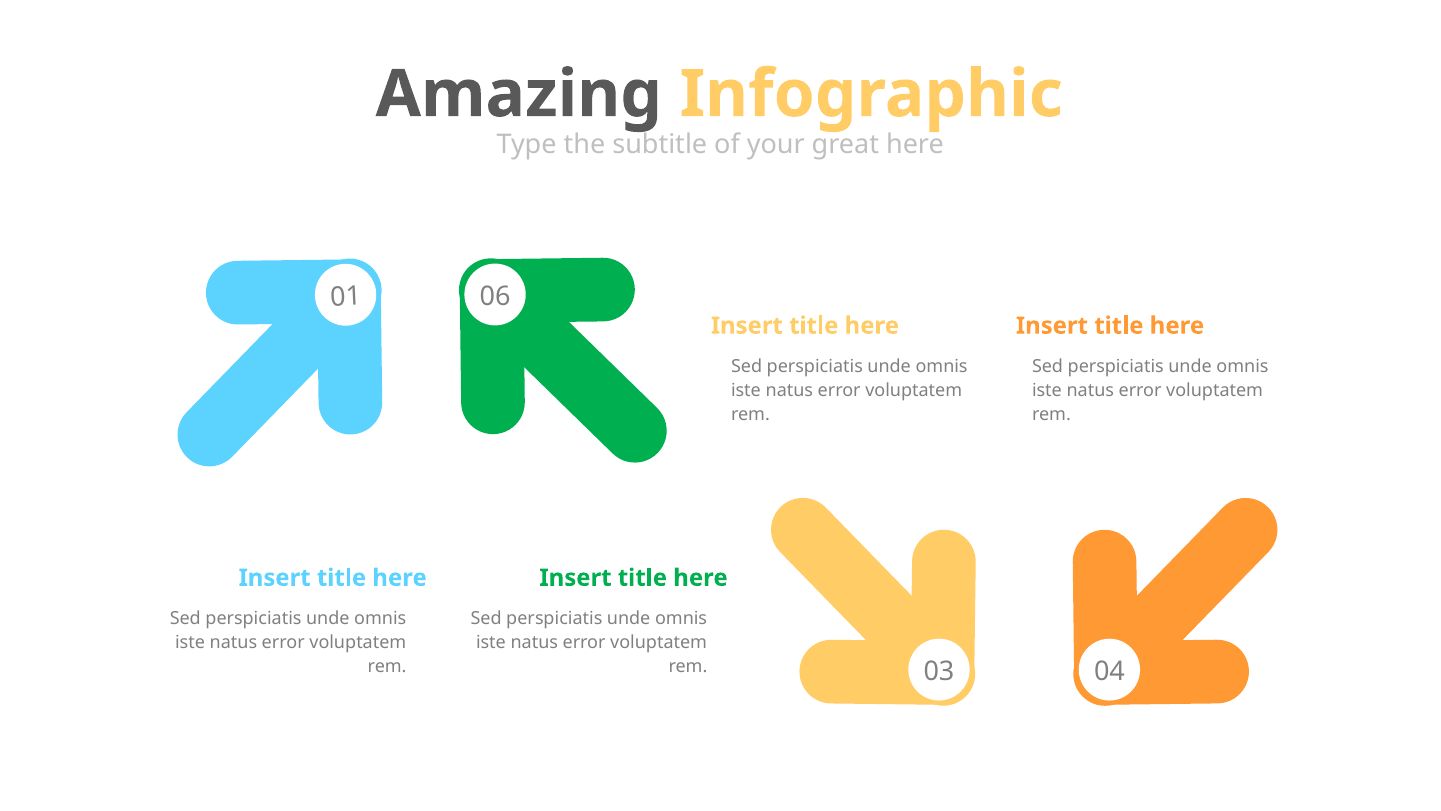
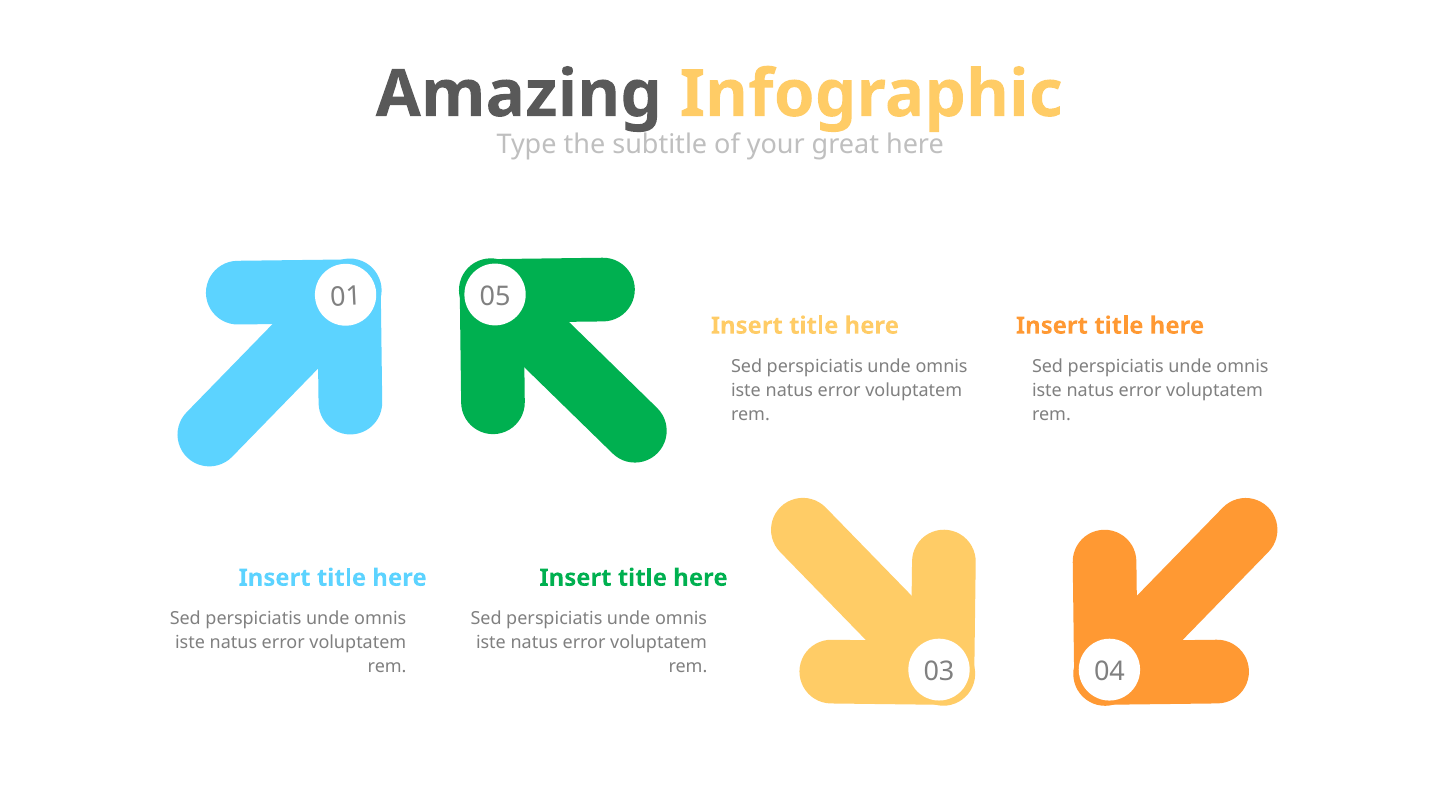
06: 06 -> 05 (495, 296)
